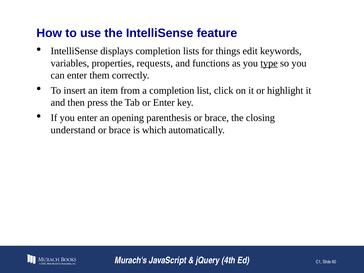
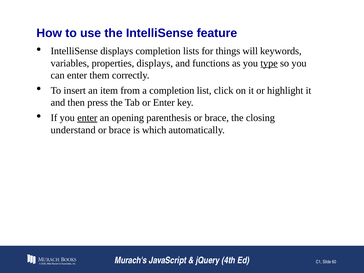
edit: edit -> will (250, 51)
properties requests: requests -> displays (155, 63)
enter underline: none -> present (87, 118)
